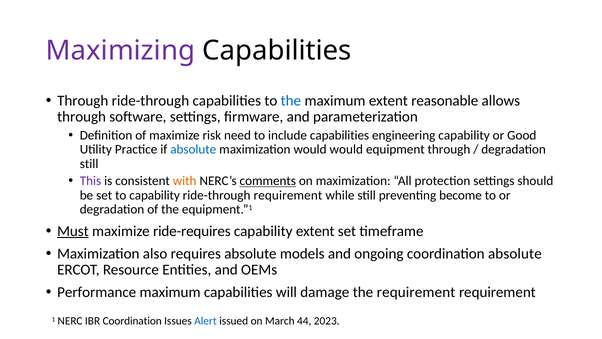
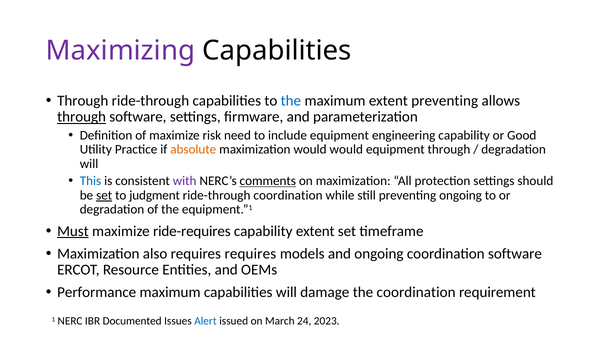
extent reasonable: reasonable -> preventing (445, 100)
through underline: none -> present (82, 117)
include capabilities: capabilities -> equipment (339, 135)
absolute colour: blue -> orange (193, 149)
still: still -> will (89, 163)
This colour: purple -> blue (91, 181)
with colour: orange -> purple (185, 181)
set underline: none -> present (104, 195)
to capability: capability -> judgment (155, 195)
ride-through requirement: requirement -> coordination (288, 195)
preventing become: become -> ongoing (461, 195)
requires absolute: absolute -> requires (250, 253)
coordination absolute: absolute -> software (515, 253)
the requirement: requirement -> coordination (416, 292)
IBR Coordination: Coordination -> Documented (132, 321)
44: 44 -> 24 (304, 321)
